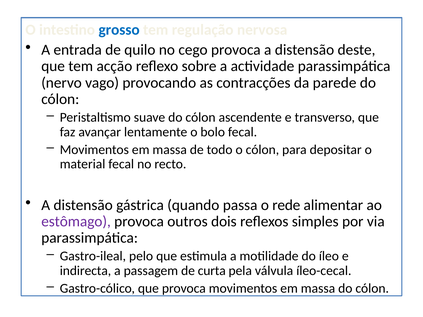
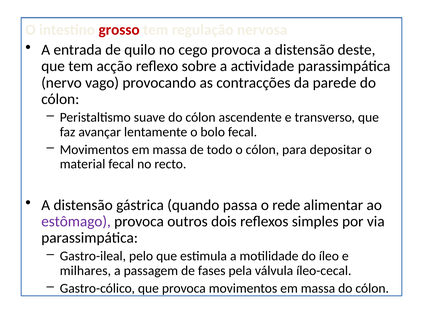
grosso colour: blue -> red (119, 30)
indirecta: indirecta -> milhares (85, 271)
curta: curta -> fases (212, 271)
